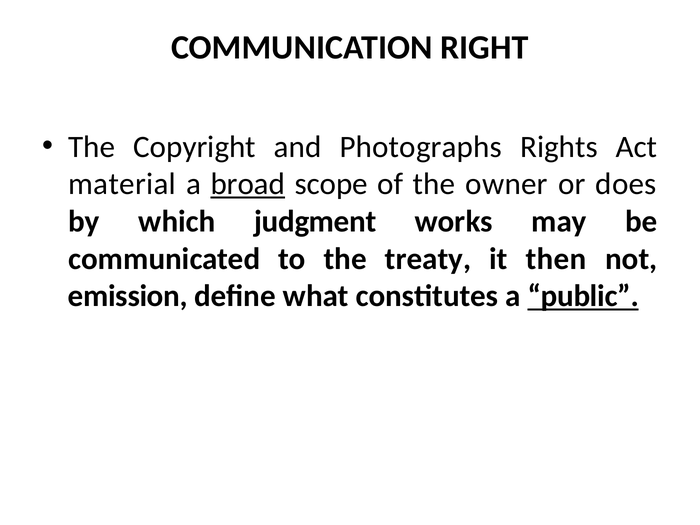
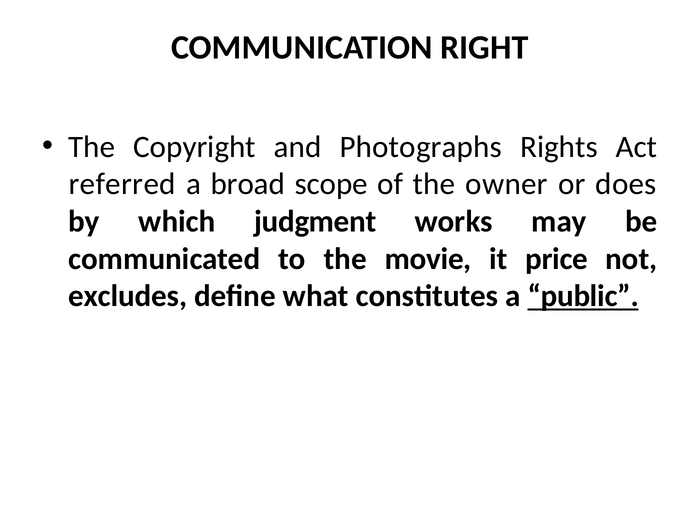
material: material -> referred (122, 184)
broad underline: present -> none (248, 184)
treaty: treaty -> movie (428, 259)
then: then -> price (557, 259)
emission: emission -> excludes (128, 296)
